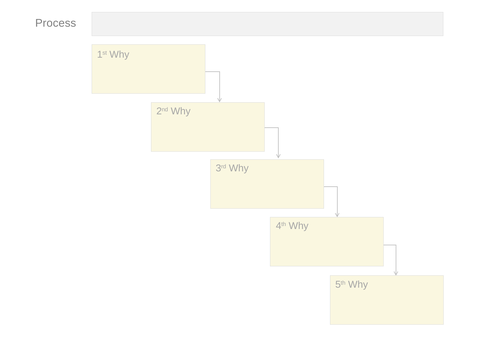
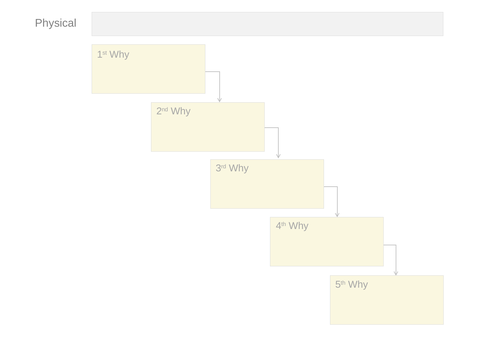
Process: Process -> Physical (56, 23)
